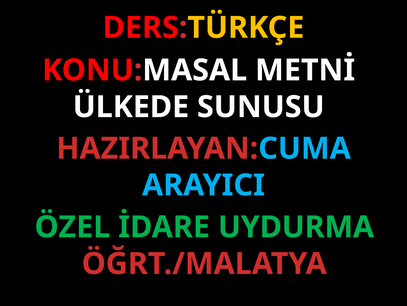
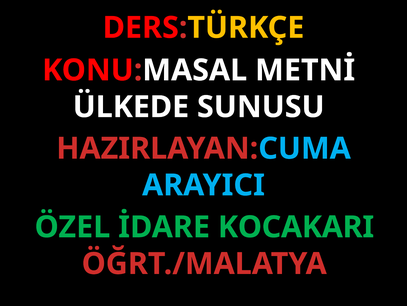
UYDURMA: UYDURMA -> KOCAKARI (296, 227)
